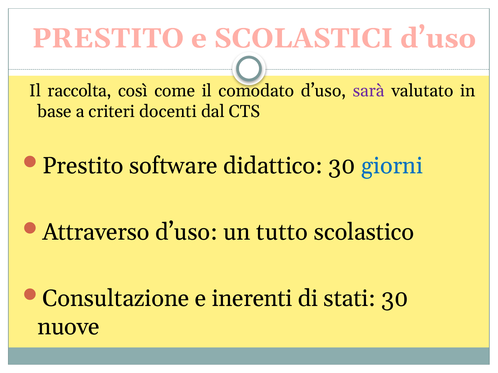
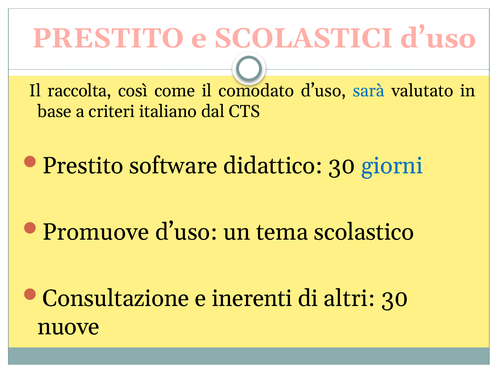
sarà colour: purple -> blue (369, 91)
docenti: docenti -> italiano (168, 112)
Attraverso: Attraverso -> Promuove (96, 232)
tutto: tutto -> tema (282, 232)
stati: stati -> altri (349, 299)
